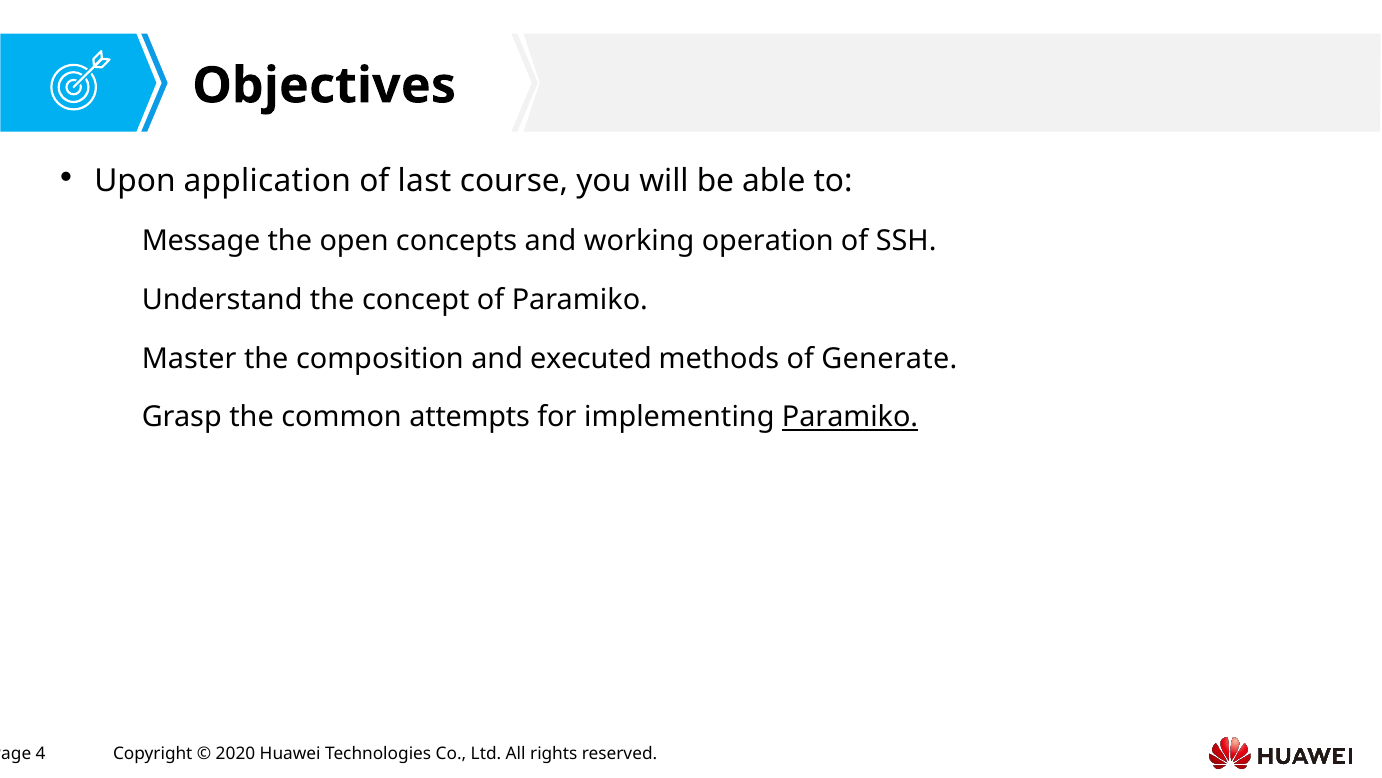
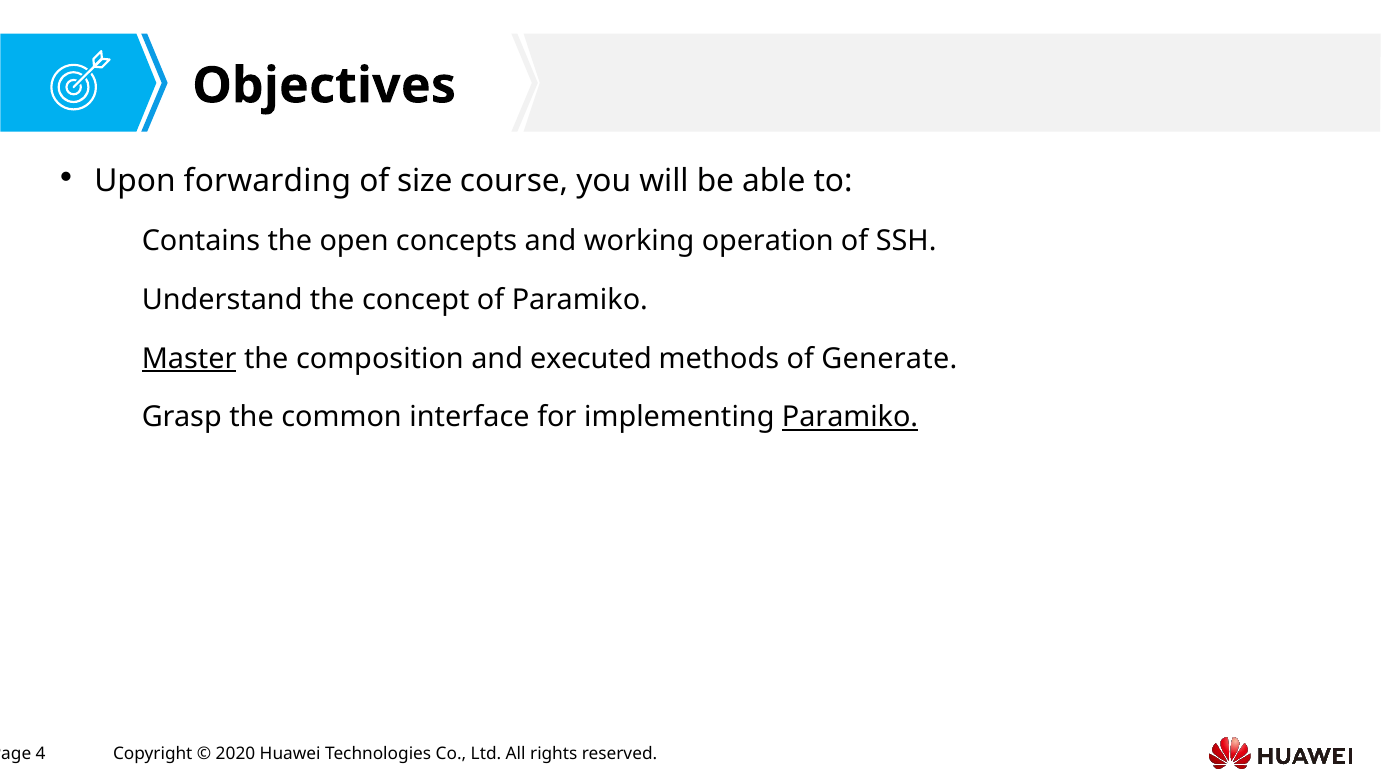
application: application -> forwarding (267, 181)
last: last -> size (425, 181)
Message: Message -> Contains (201, 241)
Master underline: none -> present (189, 358)
attempts: attempts -> interface (470, 417)
